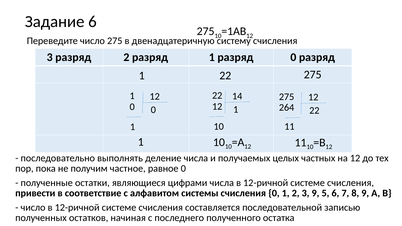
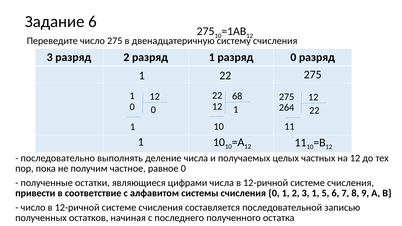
14: 14 -> 68 (237, 96)
3 9: 9 -> 1 (315, 193)
